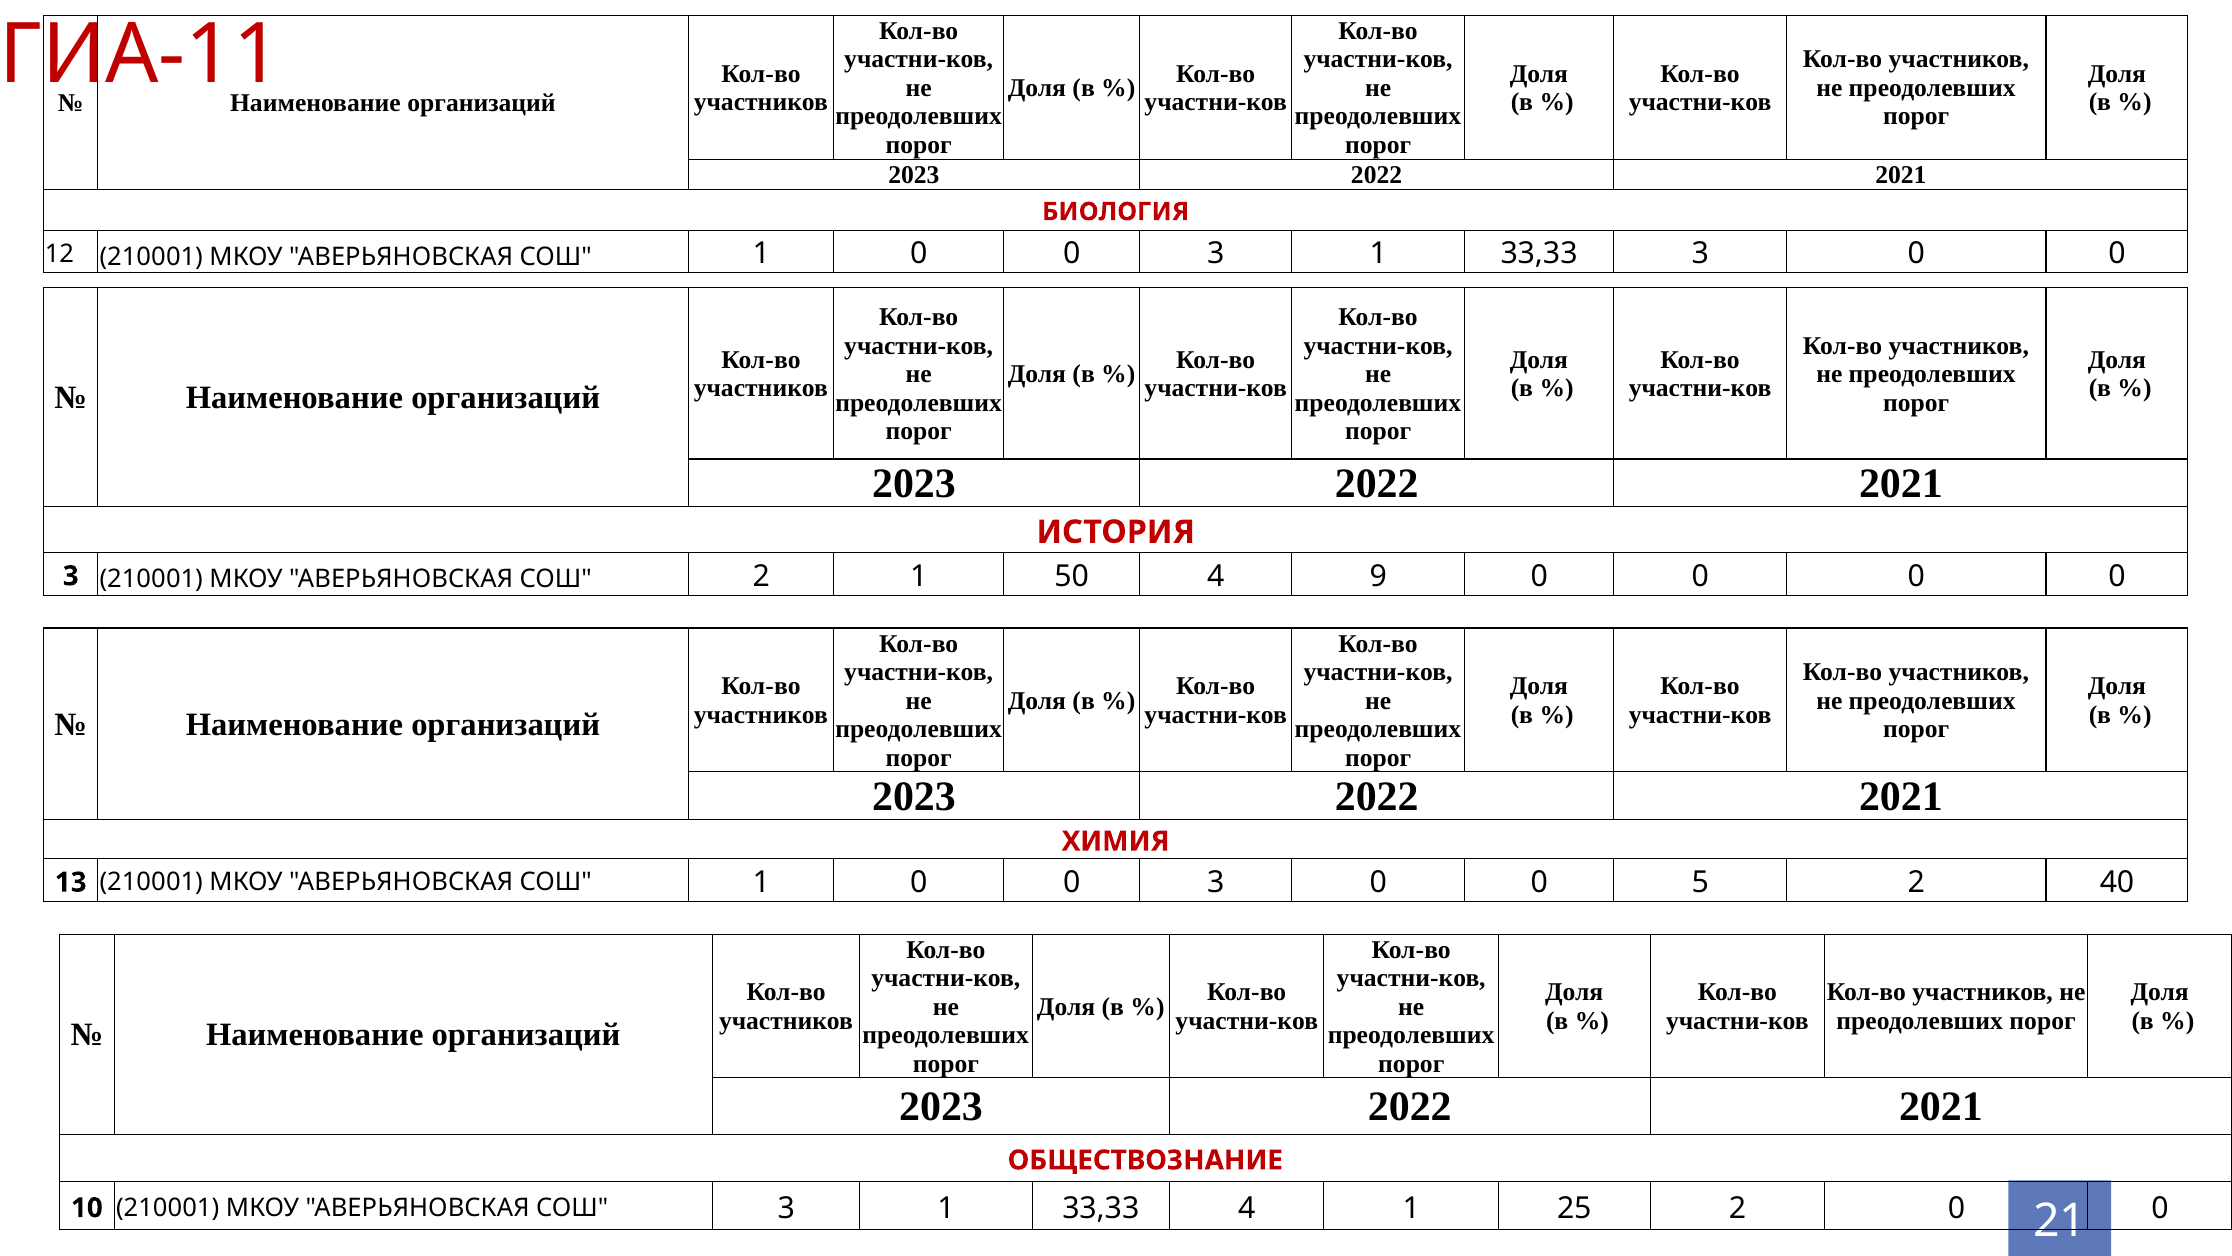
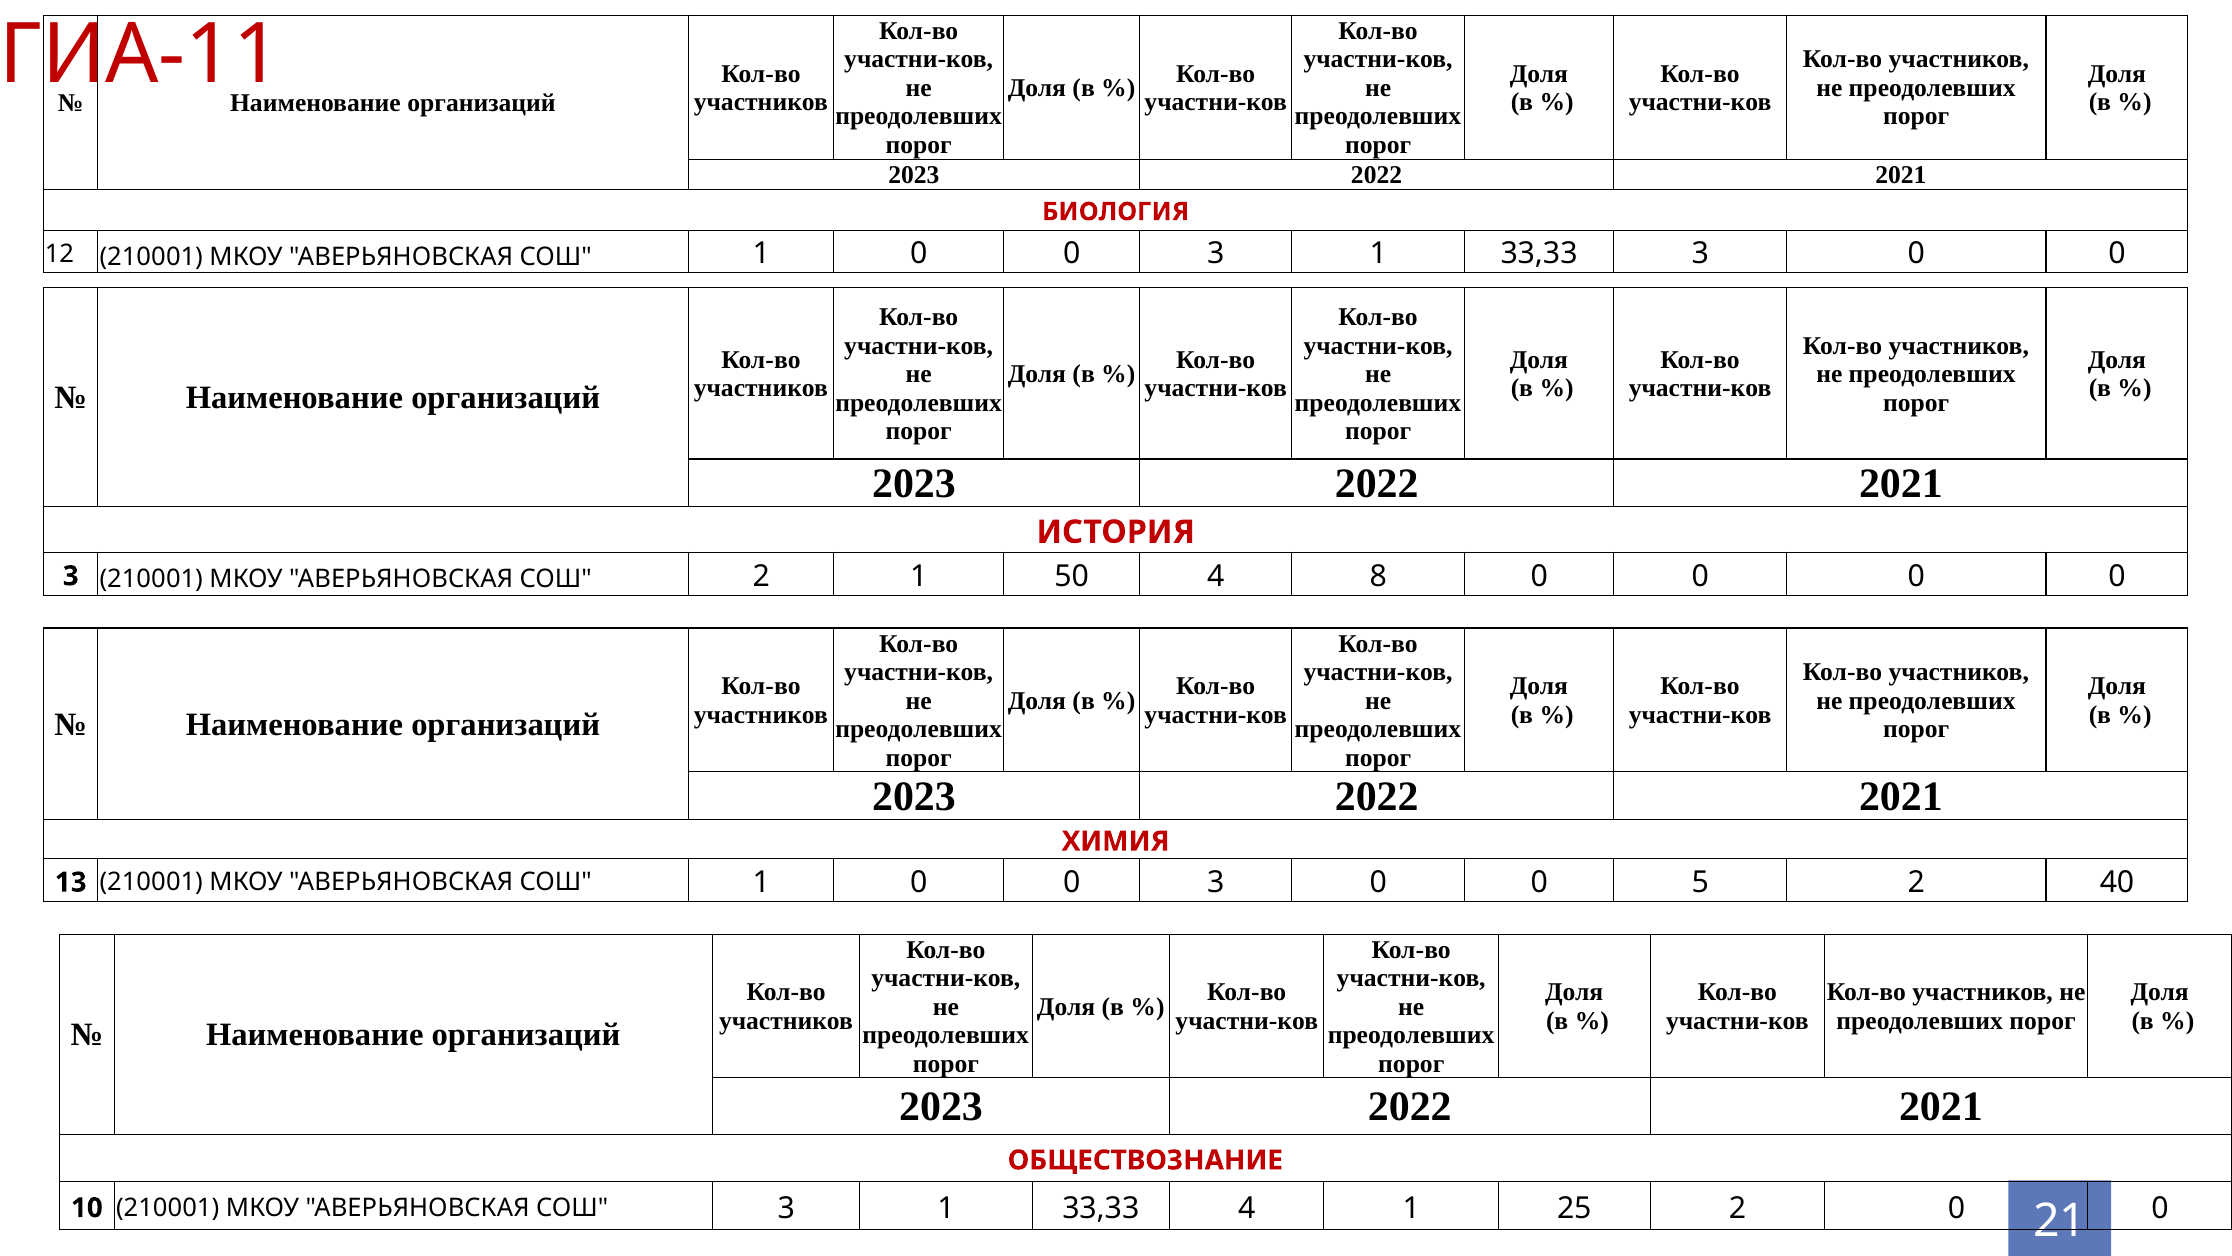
9: 9 -> 8 (1378, 576)
